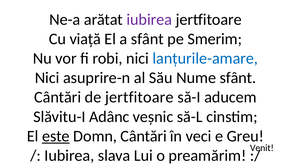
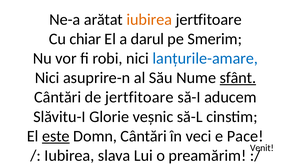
iubirea colour: purple -> orange (149, 19)
viață: viață -> chiar (85, 39)
a sfânt: sfânt -> darul (147, 39)
sfânt underline: none -> present (238, 78)
Adânc: Adânc -> Glorie (109, 116)
Greu: Greu -> Pace (245, 136)
